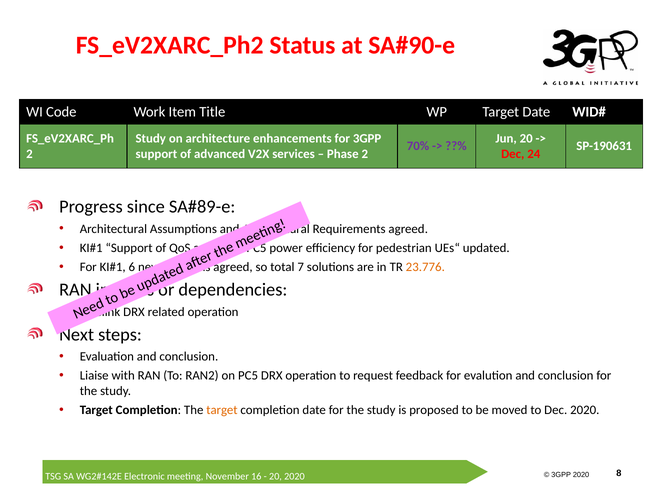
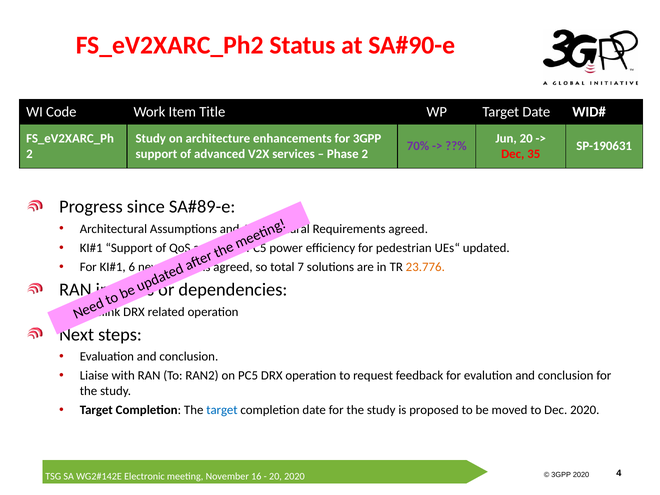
24: 24 -> 35 (534, 154)
target colour: orange -> blue (222, 410)
8: 8 -> 4 (619, 473)
